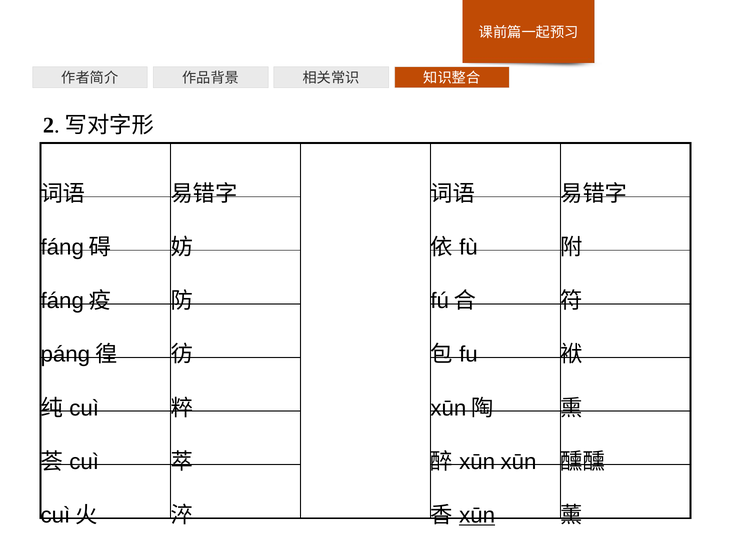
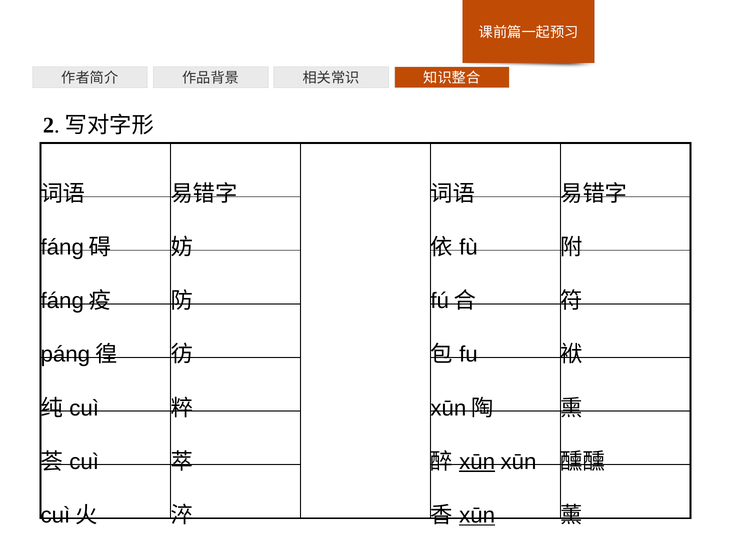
xūn underline: none -> present (477, 462)
